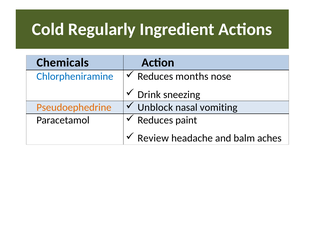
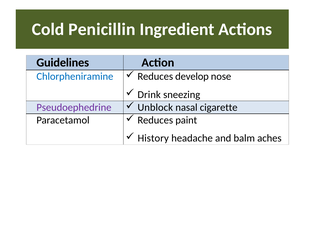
Regularly: Regularly -> Penicillin (102, 29)
Chemicals: Chemicals -> Guidelines (63, 63)
months: months -> develop (192, 77)
Pseudoephedrine colour: orange -> purple (74, 108)
vomiting: vomiting -> cigarette (219, 108)
Review: Review -> History (153, 138)
